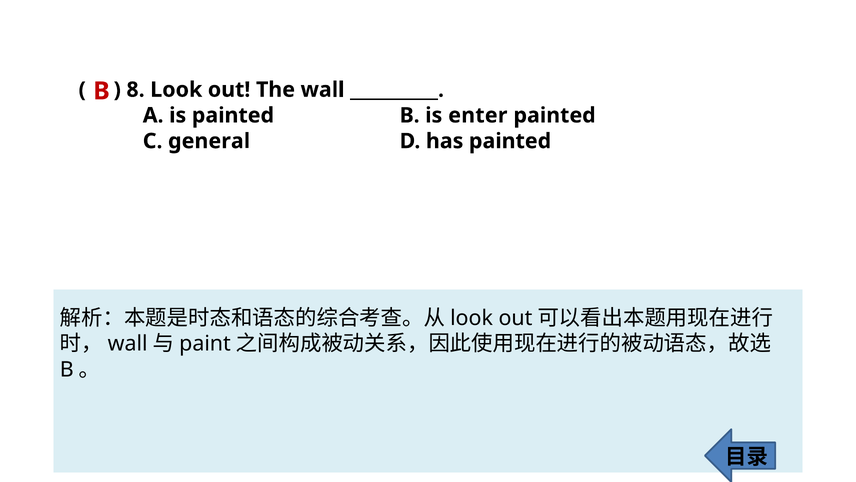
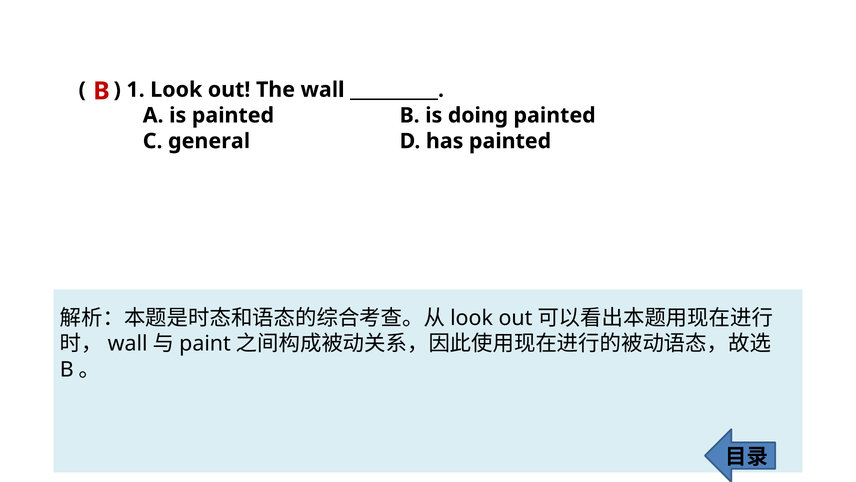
8: 8 -> 1 (136, 90)
enter: enter -> doing (478, 115)
